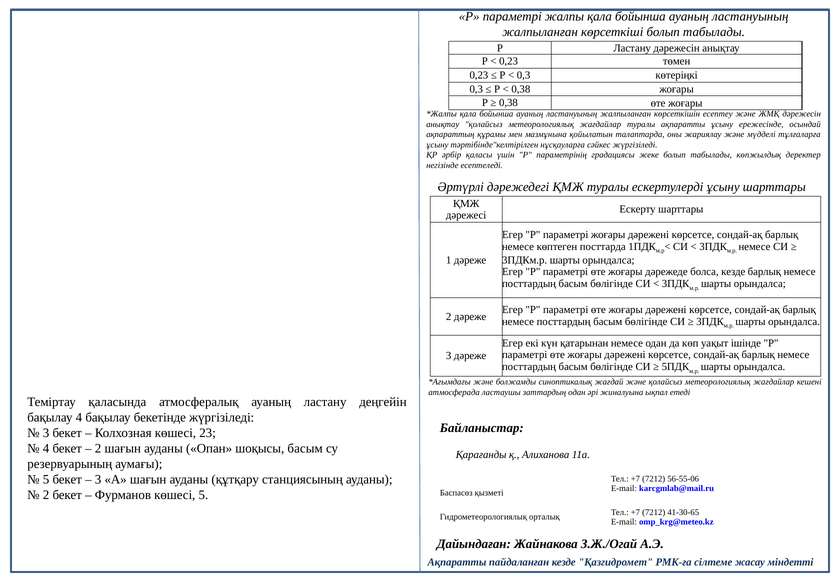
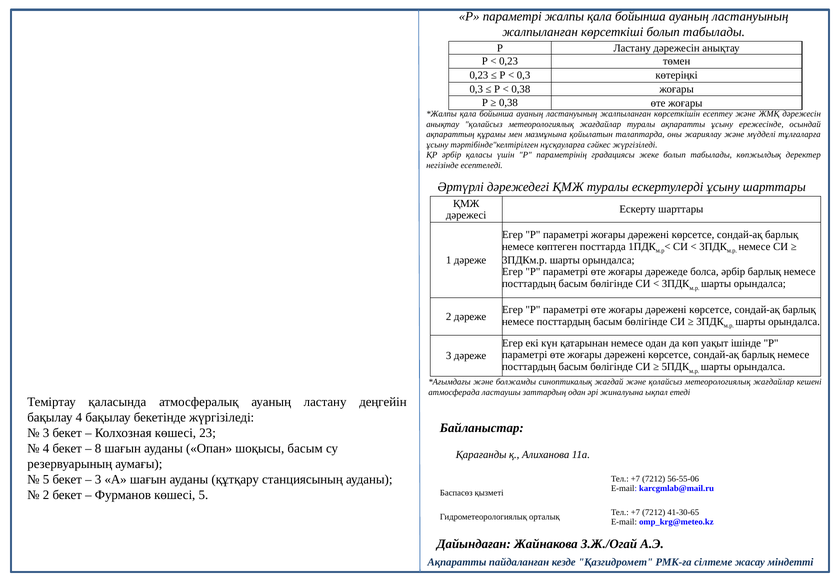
болса кезде: кезде -> әрбір (733, 272)
2: 2 -> 8 (98, 448)
